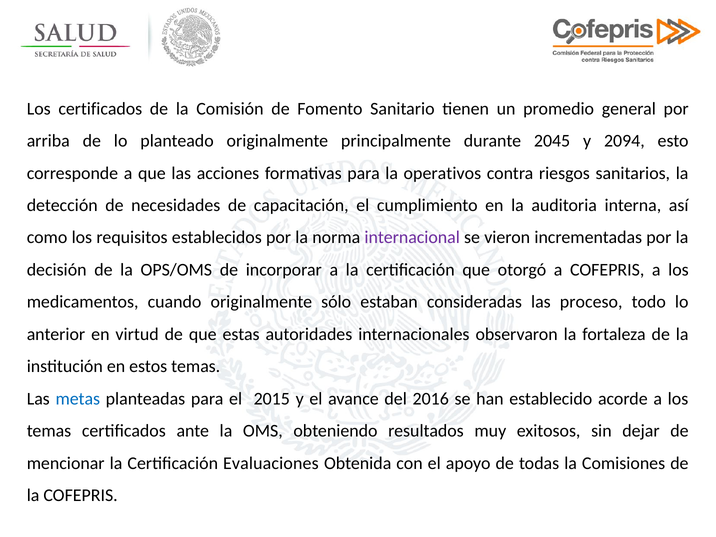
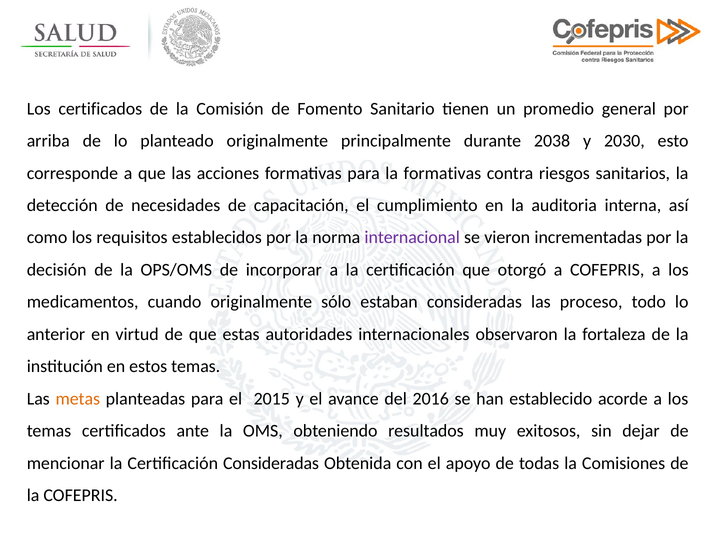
2045: 2045 -> 2038 (552, 141)
2094: 2094 -> 2030 (624, 141)
la operativos: operativos -> formativas (442, 173)
metas colour: blue -> orange (78, 399)
Certificación Evaluaciones: Evaluaciones -> Consideradas (271, 463)
